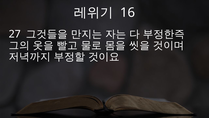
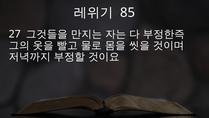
16: 16 -> 85 (128, 13)
